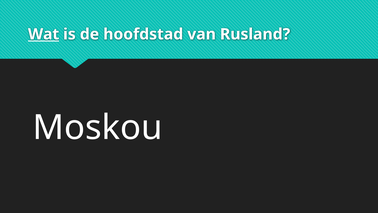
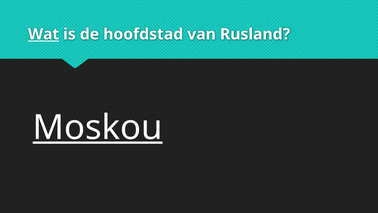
Moskou underline: none -> present (98, 127)
